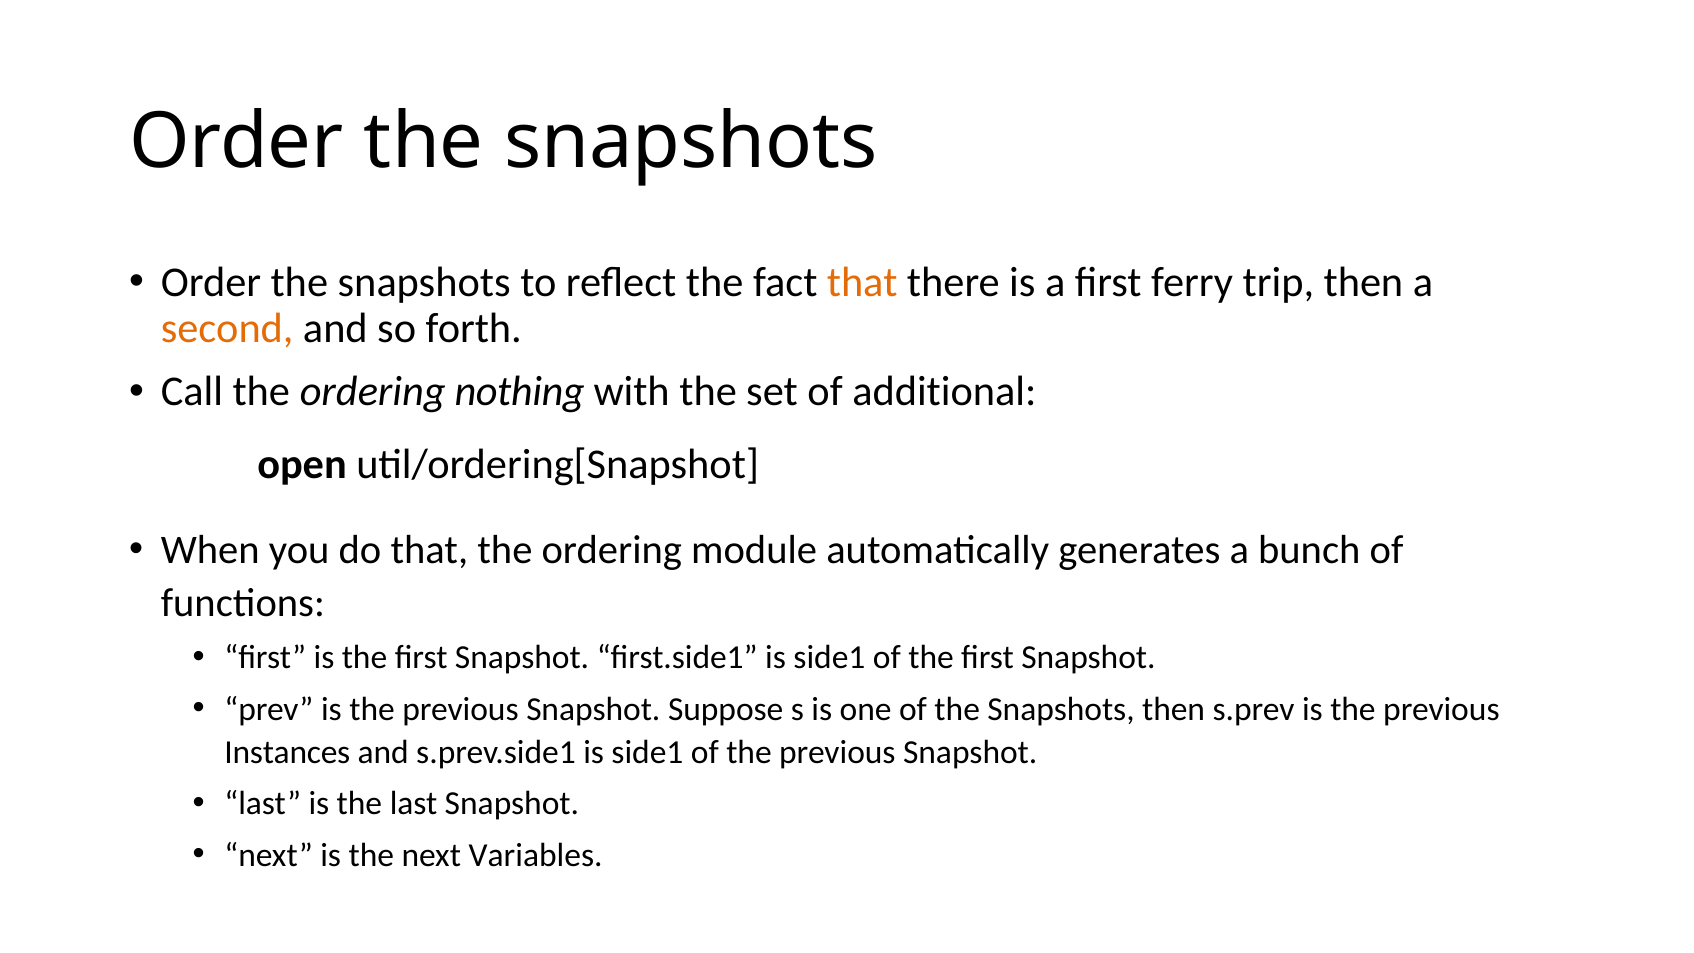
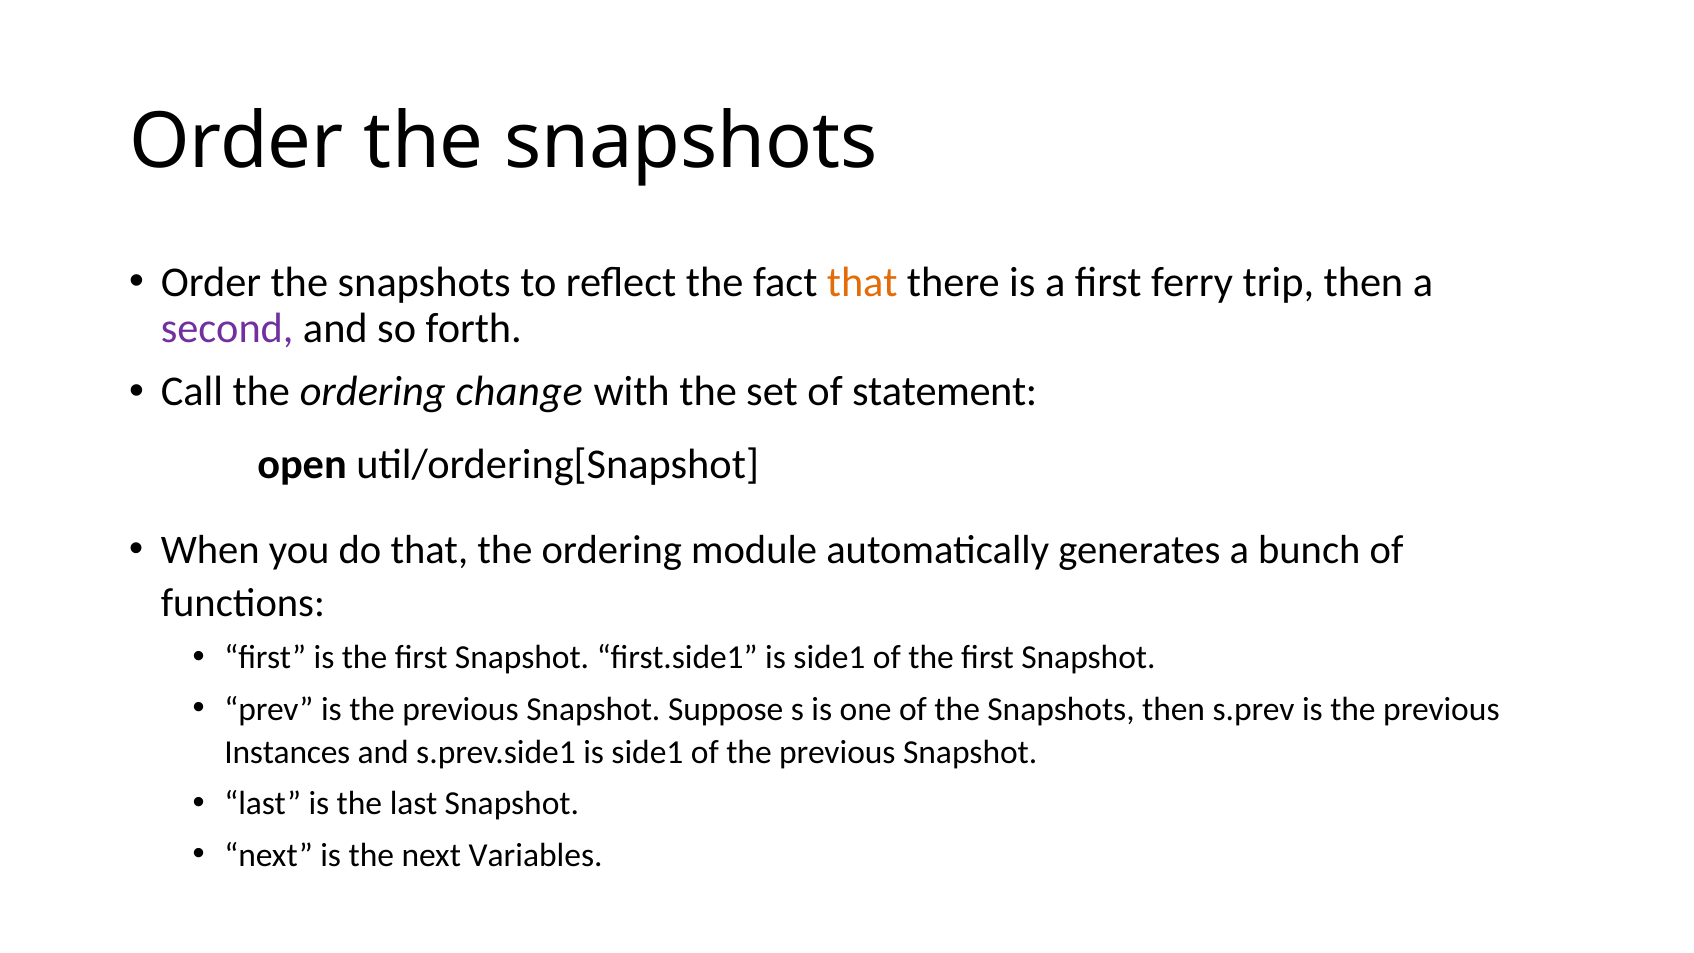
second colour: orange -> purple (227, 328)
nothing: nothing -> change (519, 392)
additional: additional -> statement (945, 392)
